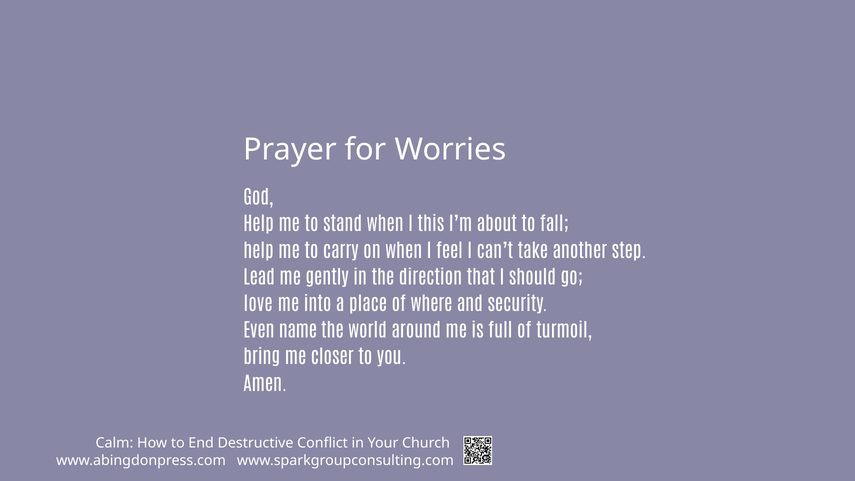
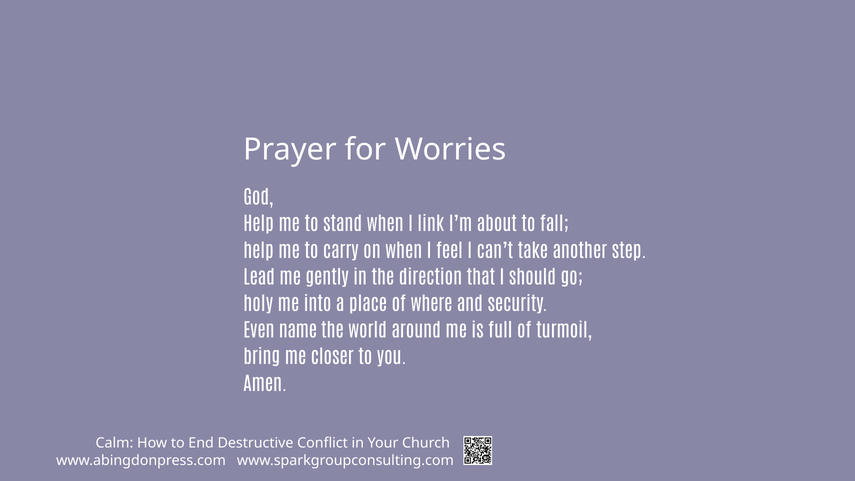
this: this -> link (431, 225)
love: love -> holy (258, 305)
